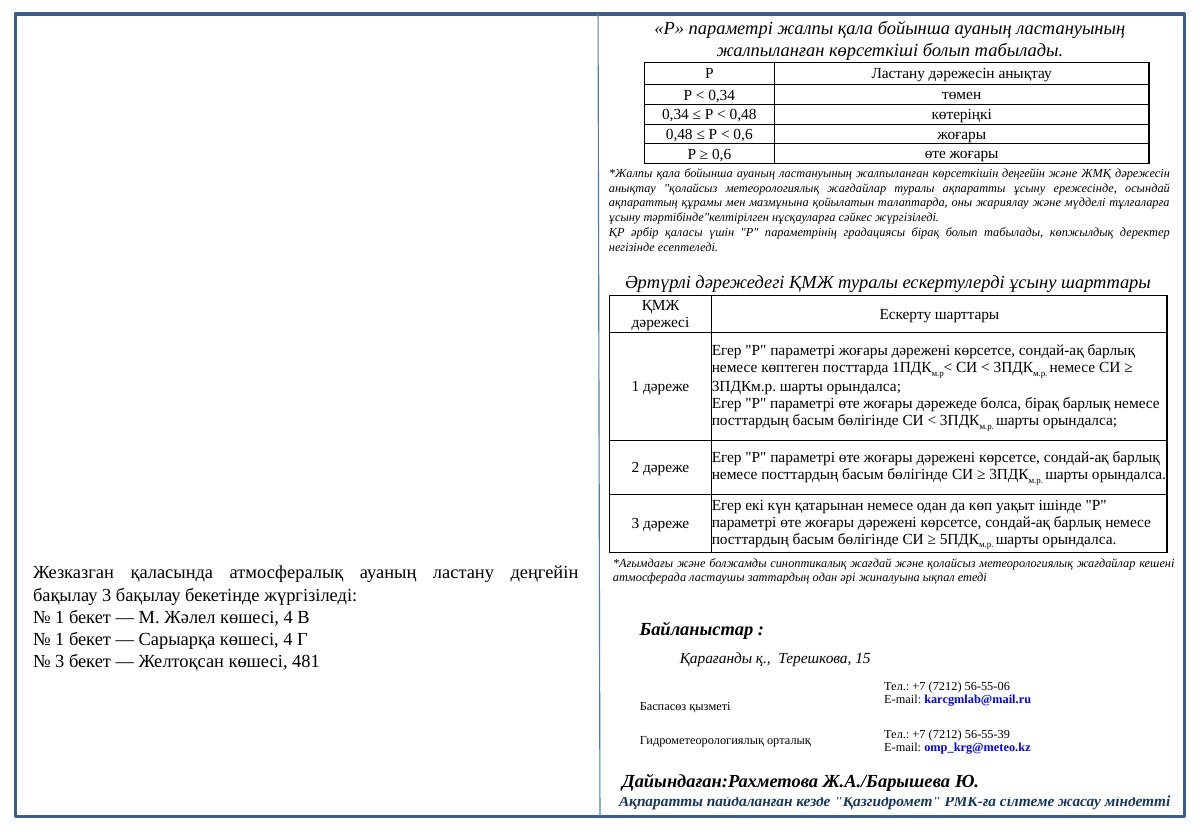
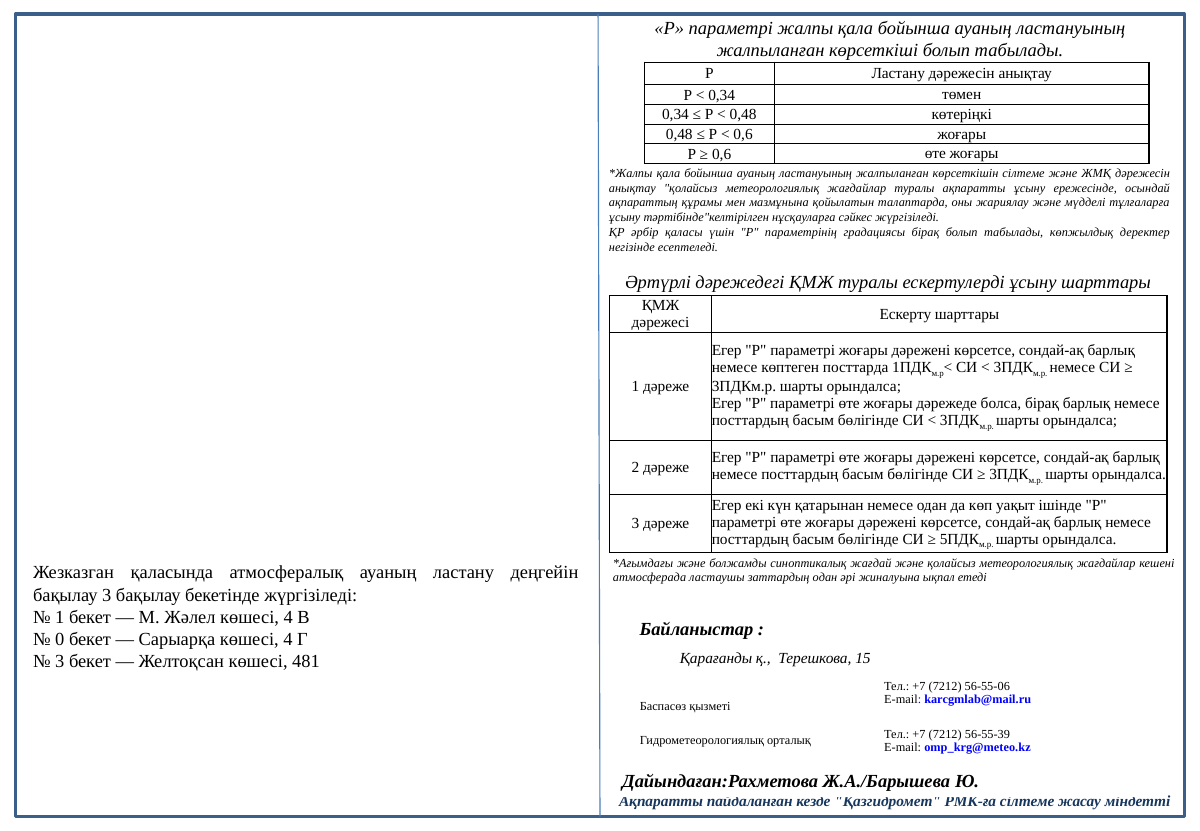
көрсеткішін деңгейін: деңгейін -> сілтеме (1024, 173)
1: 1 -> 0 (60, 639)
